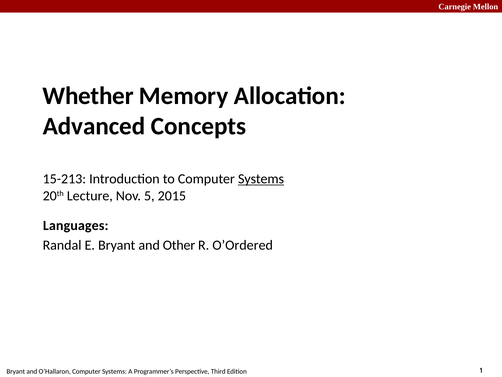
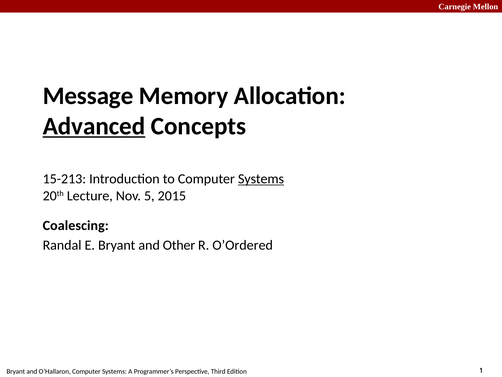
Whether: Whether -> Message (88, 96)
Advanced underline: none -> present (94, 126)
Languages: Languages -> Coalescing (76, 225)
